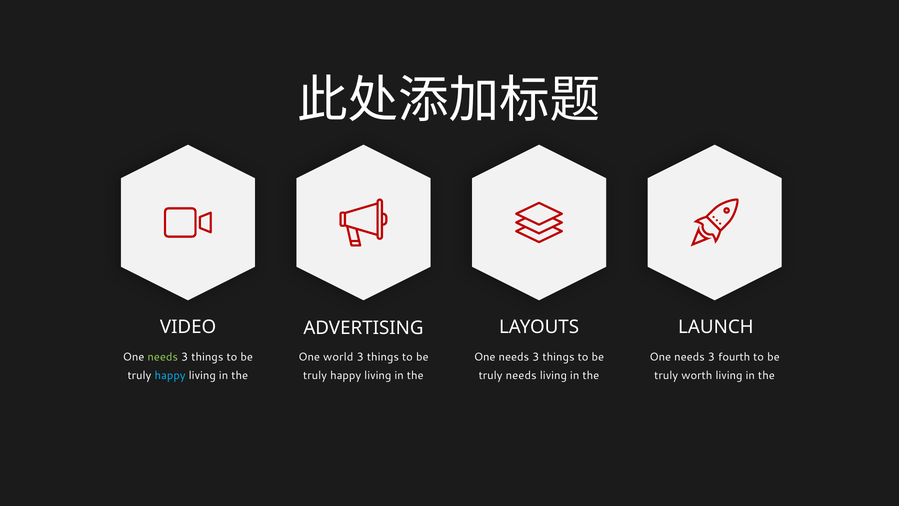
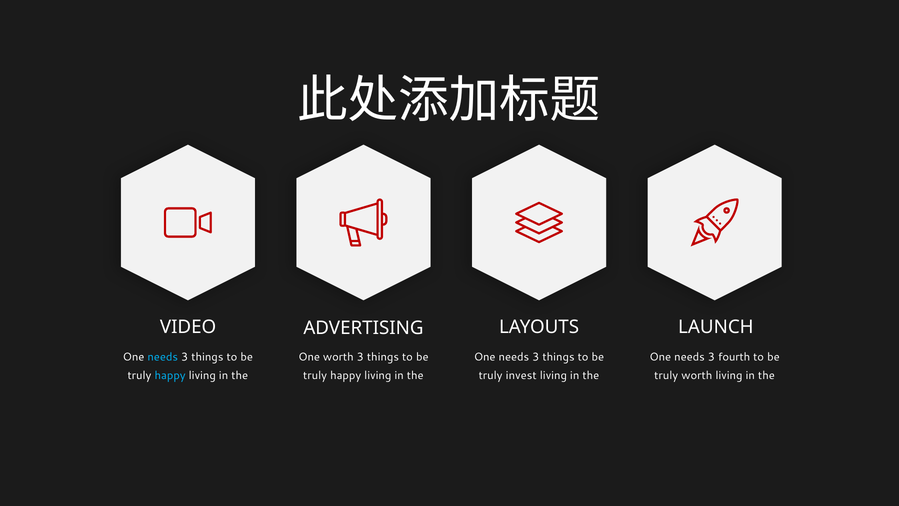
needs colour: light green -> light blue (163, 357)
One world: world -> worth (338, 357)
truly needs: needs -> invest (521, 376)
